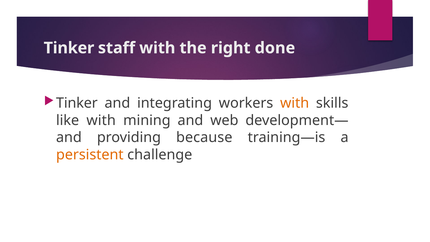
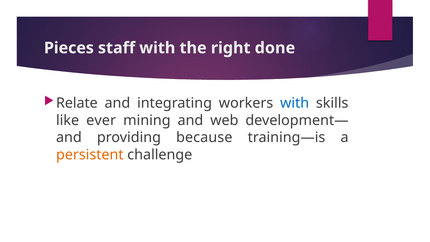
Tinker: Tinker -> Pieces (69, 48)
Tinker: Tinker -> Relate (77, 103)
with colour: orange -> blue (295, 103)
like with: with -> ever (101, 120)
